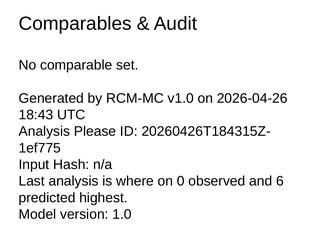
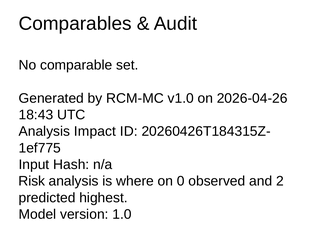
Please: Please -> Impact (95, 132)
Last: Last -> Risk (32, 181)
6: 6 -> 2 (280, 181)
